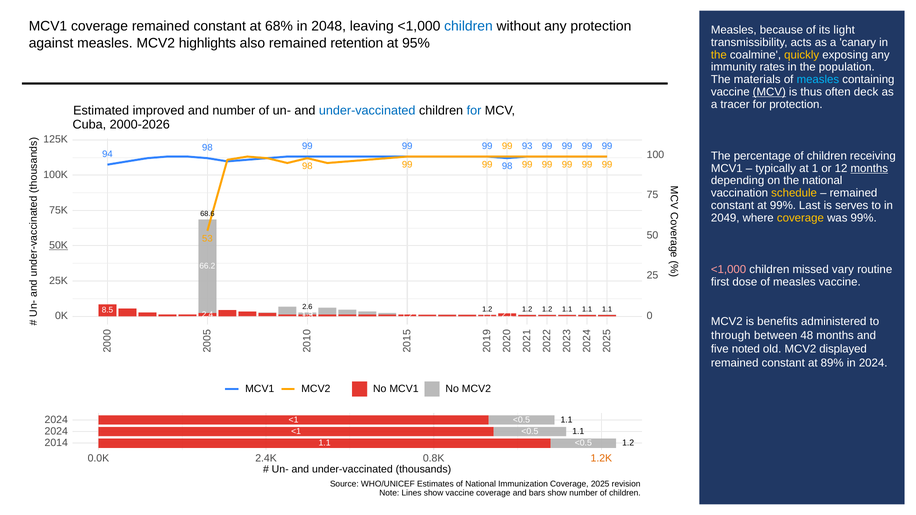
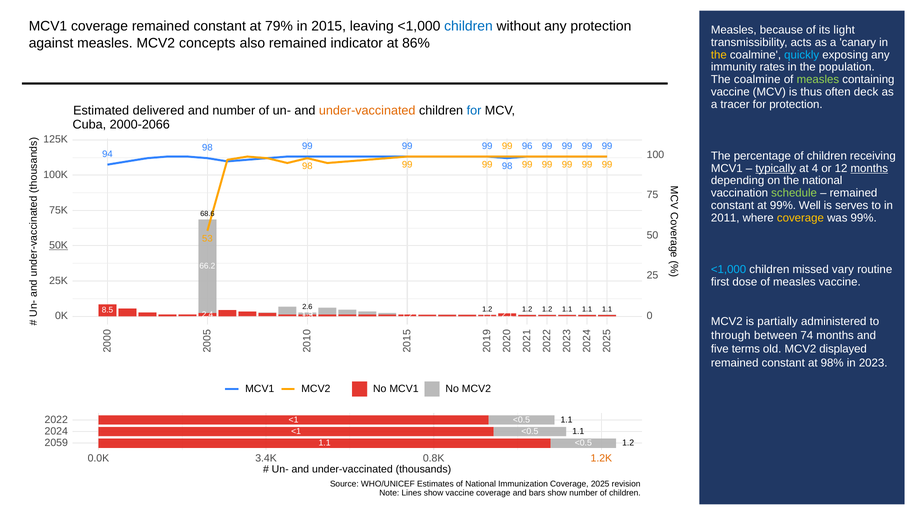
68%: 68% -> 79% (279, 26)
2048: 2048 -> 2015 (329, 26)
highlights: highlights -> concepts (207, 43)
retention: retention -> indicator (357, 43)
95%: 95% -> 86% (416, 43)
quickly colour: yellow -> light blue (802, 55)
materials: materials -> coalmine (757, 80)
measles colour: light blue -> light green (818, 80)
MCV underline: present -> none (769, 92)
improved: improved -> delivered (158, 111)
under-vaccinated colour: blue -> orange (367, 111)
2000-2026: 2000-2026 -> 2000-2066 (140, 125)
93: 93 -> 96 (527, 146)
typically underline: none -> present (776, 168)
at 1: 1 -> 4 (815, 168)
schedule colour: yellow -> light green (794, 193)
Last: Last -> Well (810, 205)
2049: 2049 -> 2011 (725, 218)
<1,000 colour: pink -> light blue (729, 270)
benefits: benefits -> partially (778, 322)
48: 48 -> 74 (807, 336)
noted: noted -> terms (746, 349)
89%: 89% -> 98% (832, 363)
in 2024: 2024 -> 2023 (873, 363)
2024: 2024 -> 2022 (56, 420)
2014: 2014 -> 2059 (56, 443)
2.4K: 2.4K -> 3.4K (266, 458)
